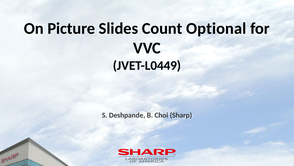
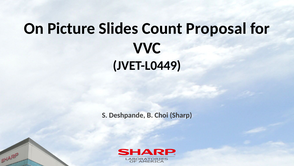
Optional: Optional -> Proposal (216, 28)
